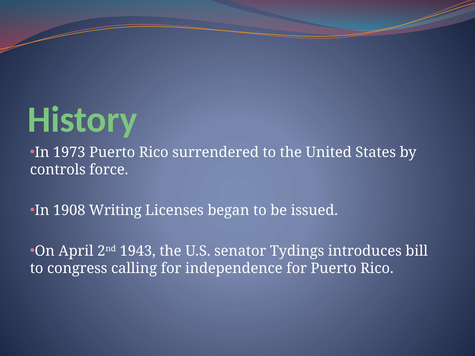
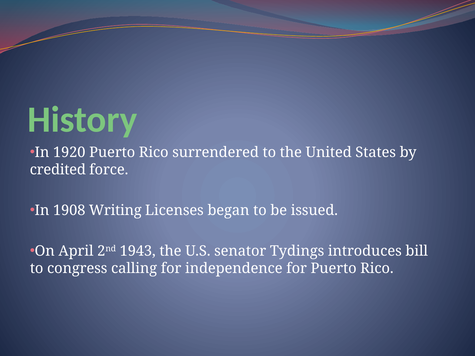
1973: 1973 -> 1920 (69, 153)
controls: controls -> credited (58, 170)
